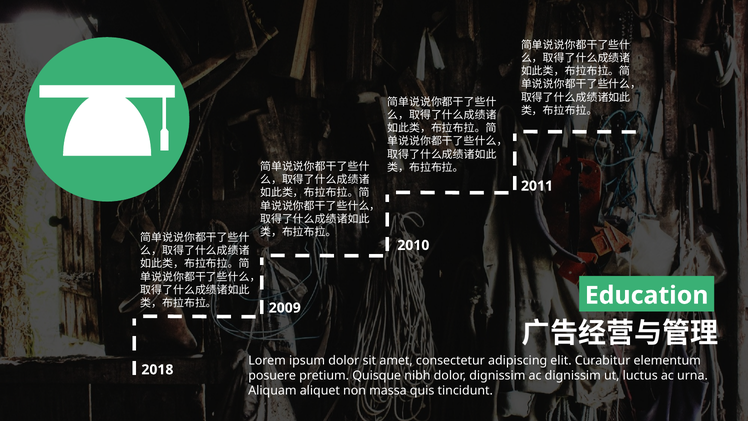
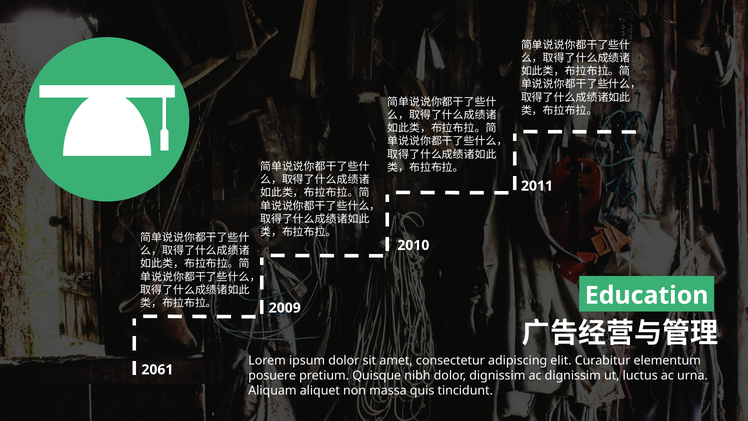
2018: 2018 -> 2061 (157, 369)
